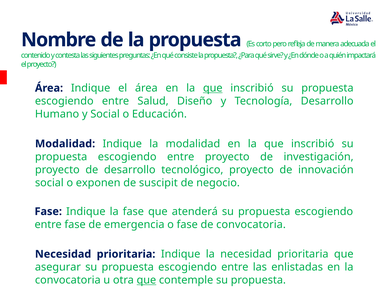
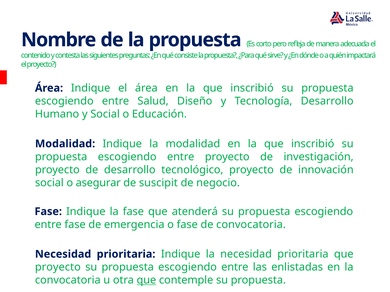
que underline: present -> none (213, 88)
exponen: exponen -> asegurar (98, 183)
asegurar: asegurar -> proyecto (58, 268)
